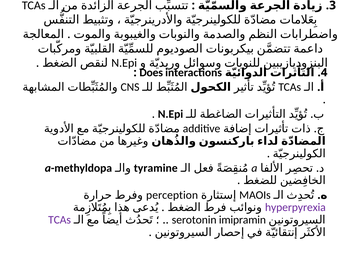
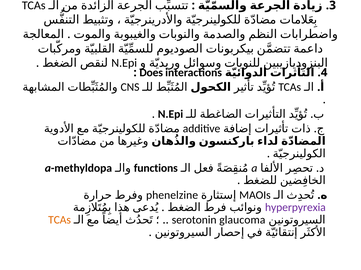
tyramine: tyramine -> functions (156, 168)
perception: perception -> phenelzine (172, 196)
TCAs colour: purple -> orange (60, 220)
imipramin: imipramin -> glaucoma (242, 220)
